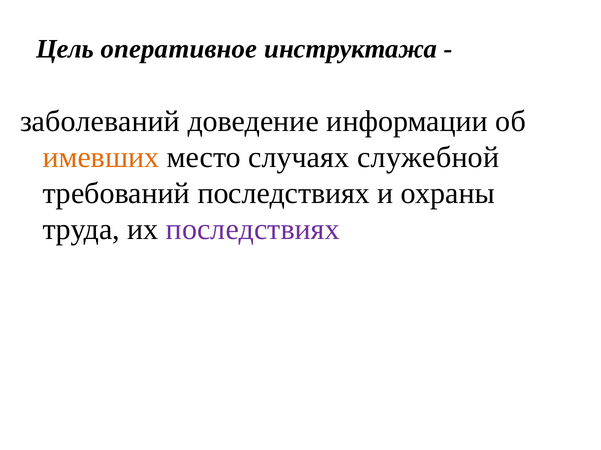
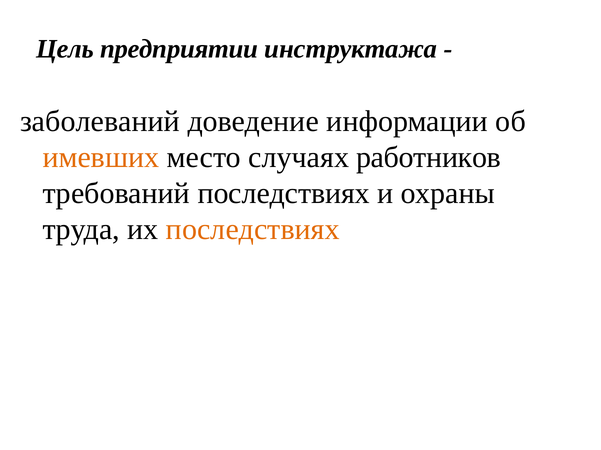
оперативное: оперативное -> предприятии (179, 49)
служебной: служебной -> работников (429, 158)
последствиях colour: purple -> orange (253, 230)
